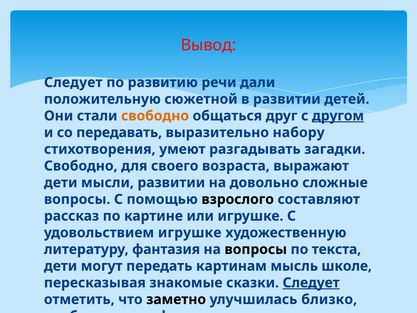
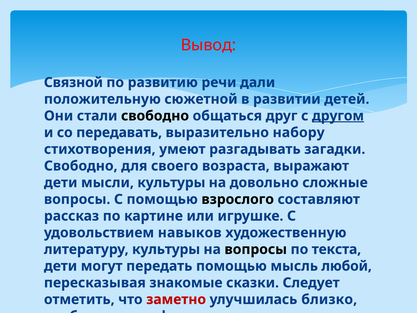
Следует: Следует -> Связной (73, 82)
свободно colour: orange -> black (155, 116)
мысли развитии: развитии -> культуры (171, 182)
удовольствием игрушке: игрушке -> навыков (190, 233)
литературу фантазия: фантазия -> культуры (166, 249)
передать картинам: картинам -> помощью (231, 266)
школе: школе -> любой (347, 266)
Следует underline: present -> none (311, 283)
заметно colour: black -> red (176, 299)
